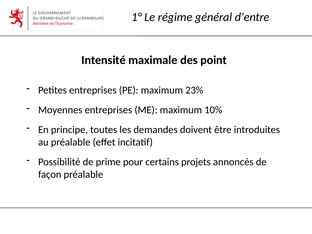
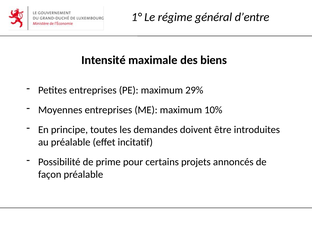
point: point -> biens (214, 60)
23%: 23% -> 29% (194, 90)
